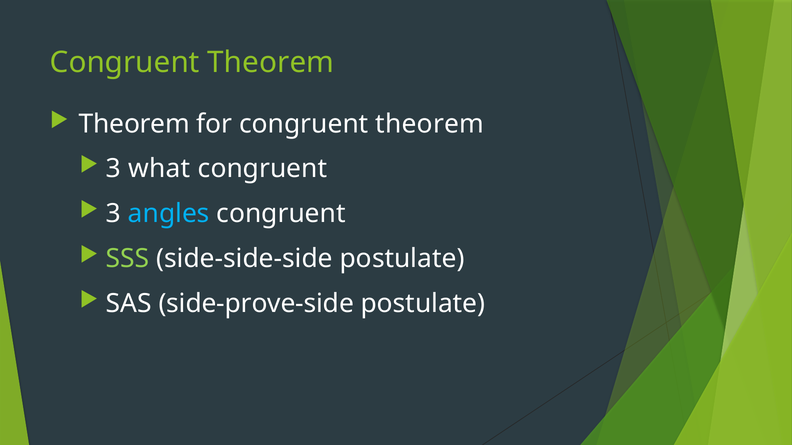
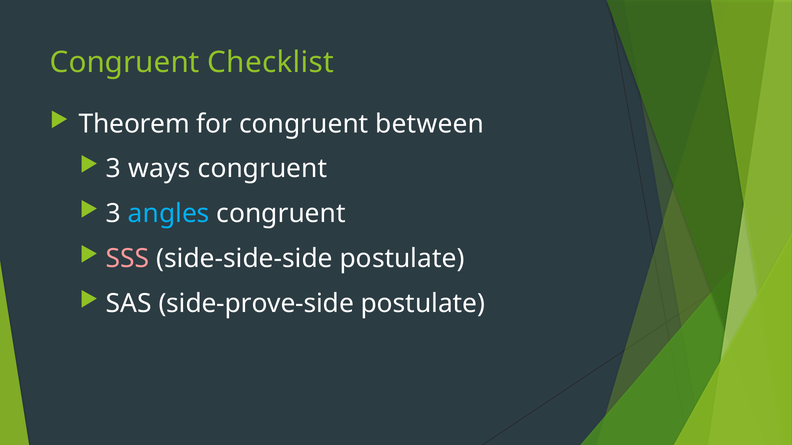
Theorem: Theorem -> Checklist (271, 62)
for congruent theorem: theorem -> between (430, 124)
what: what -> ways (159, 169)
SSS colour: light green -> pink (128, 259)
